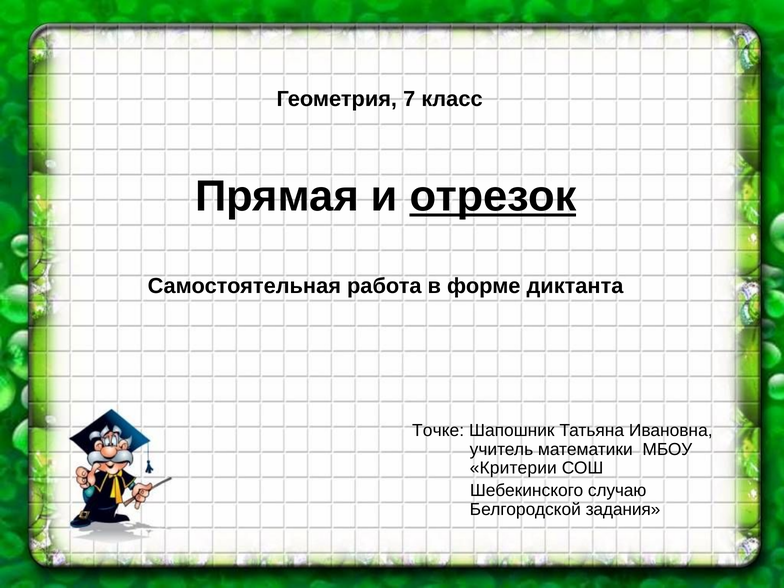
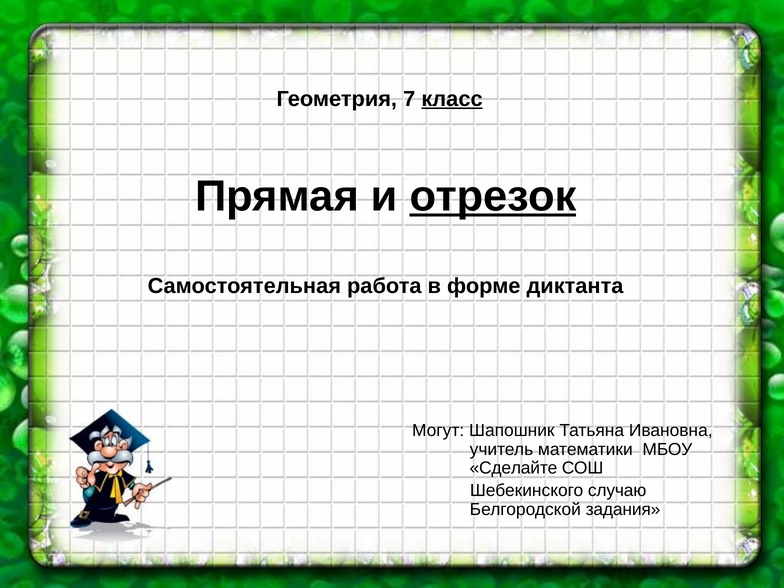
класс underline: none -> present (452, 99)
Точке: Точке -> Могут (438, 431)
Критерии: Критерии -> Сделайте (513, 468)
